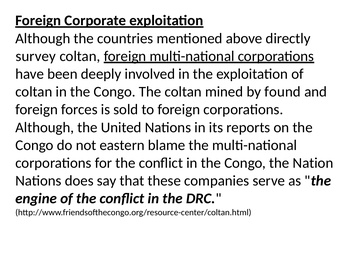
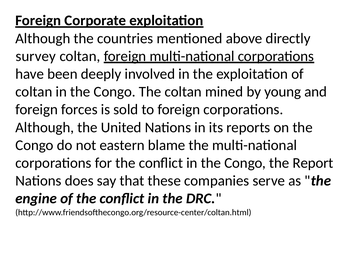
found: found -> young (283, 92)
Nation: Nation -> Report (313, 163)
